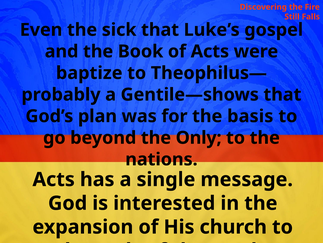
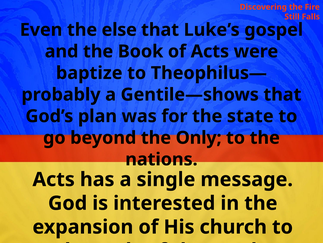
sick: sick -> else (119, 30)
basis: basis -> state (250, 116)
